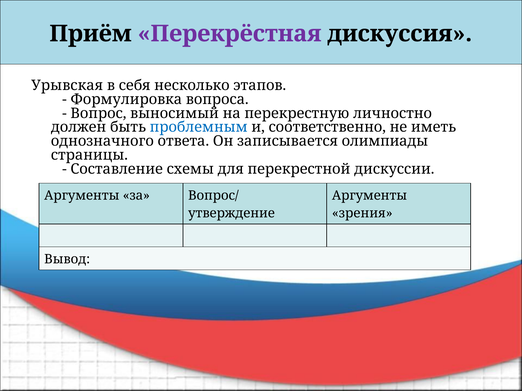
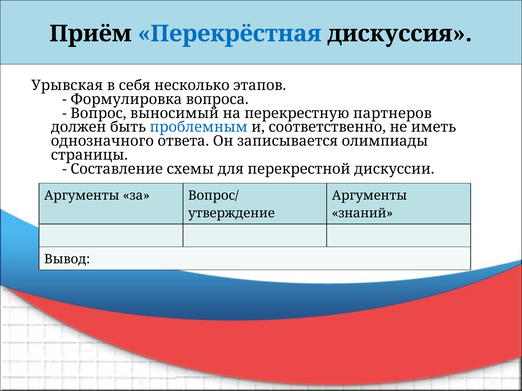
Перекрёстная colour: purple -> blue (230, 34)
личностно: личностно -> партнеров (392, 113)
зрения: зрения -> знаний (362, 213)
